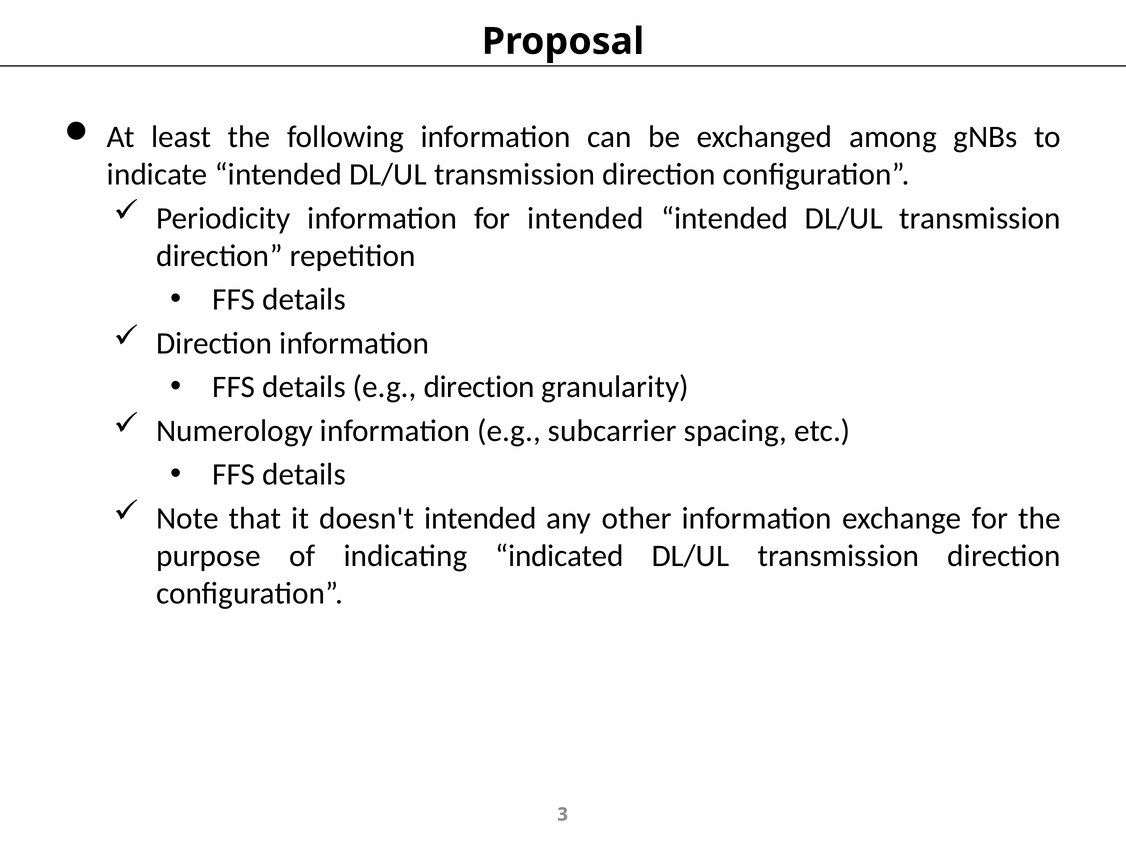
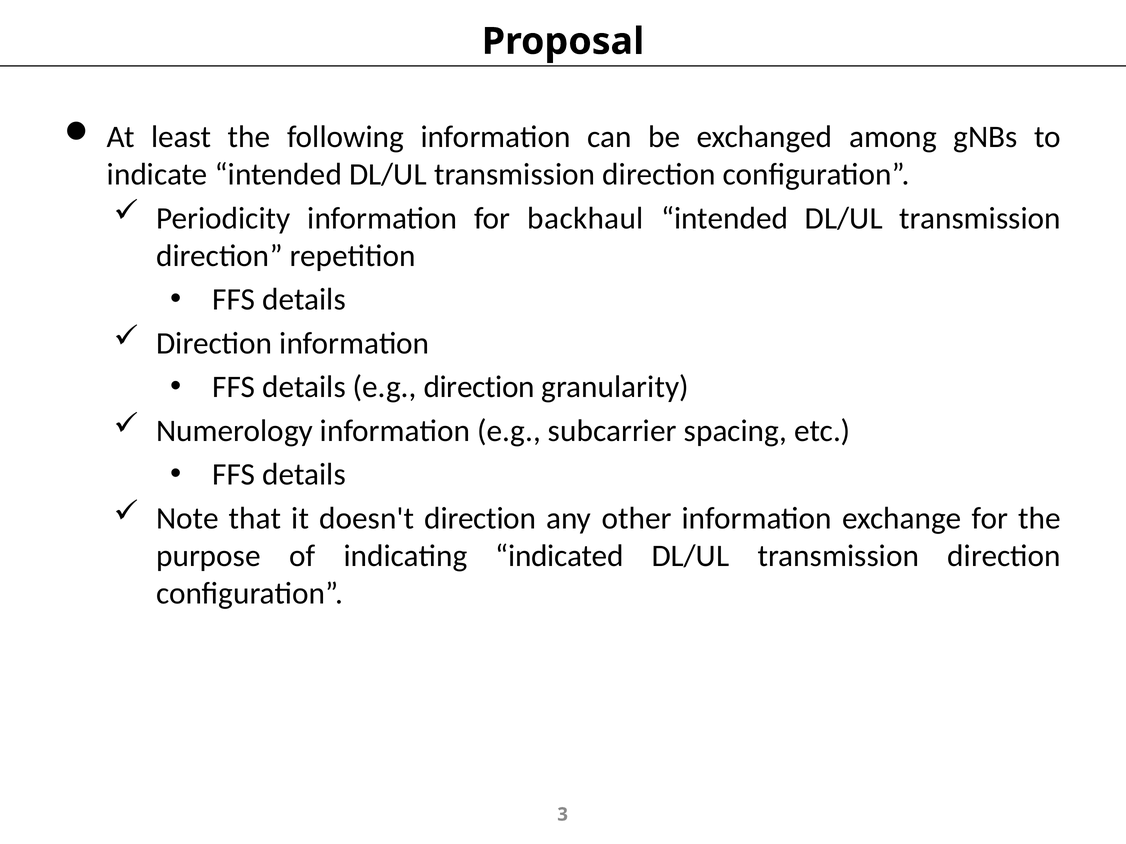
for intended: intended -> backhaul (586, 218)
doesn't intended: intended -> direction (480, 519)
